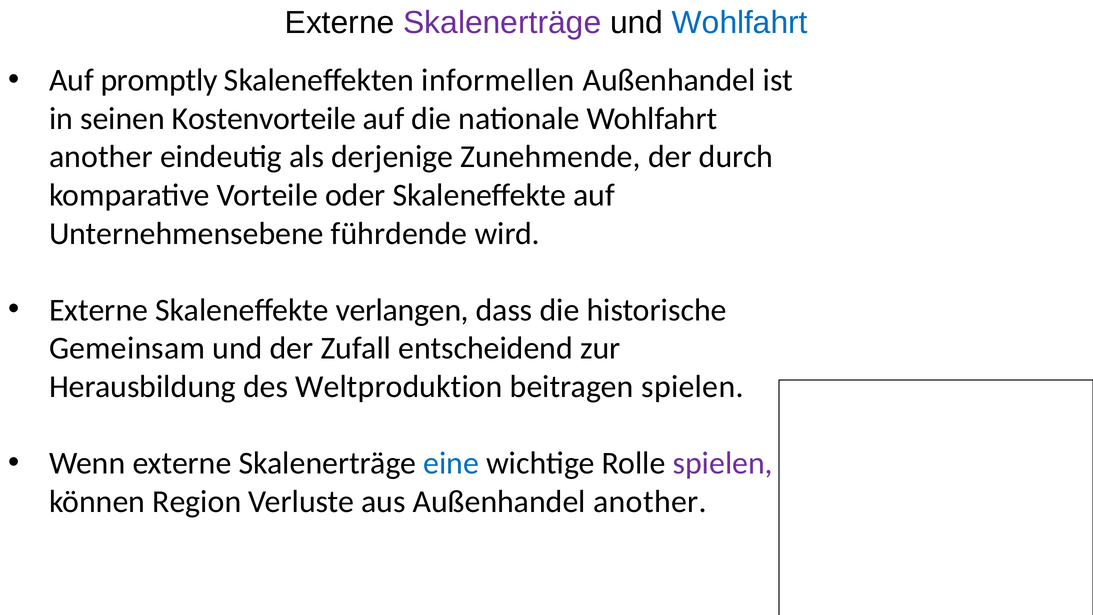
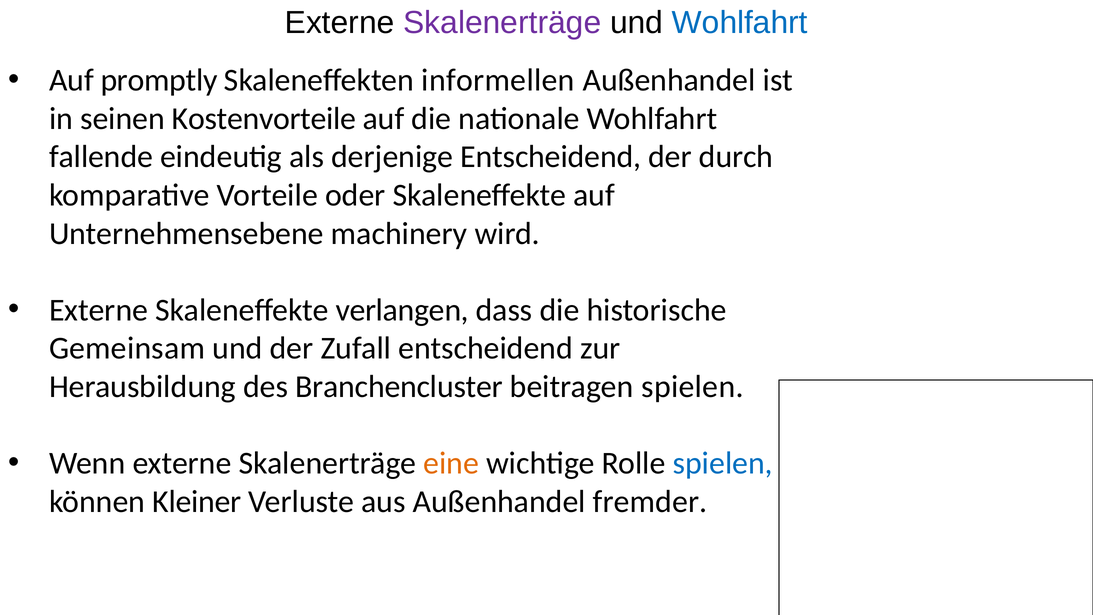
another: another -> fallende (101, 157)
derjenige Zunehmende: Zunehmende -> Entscheidend (551, 157)
führdende: führdende -> machinery (399, 233)
Weltproduktion: Weltproduktion -> Branchencluster (399, 387)
eine colour: blue -> orange (451, 463)
spielen colour: purple -> blue (723, 463)
Region: Region -> Kleiner (197, 501)
Außenhandel another: another -> fremder (650, 501)
